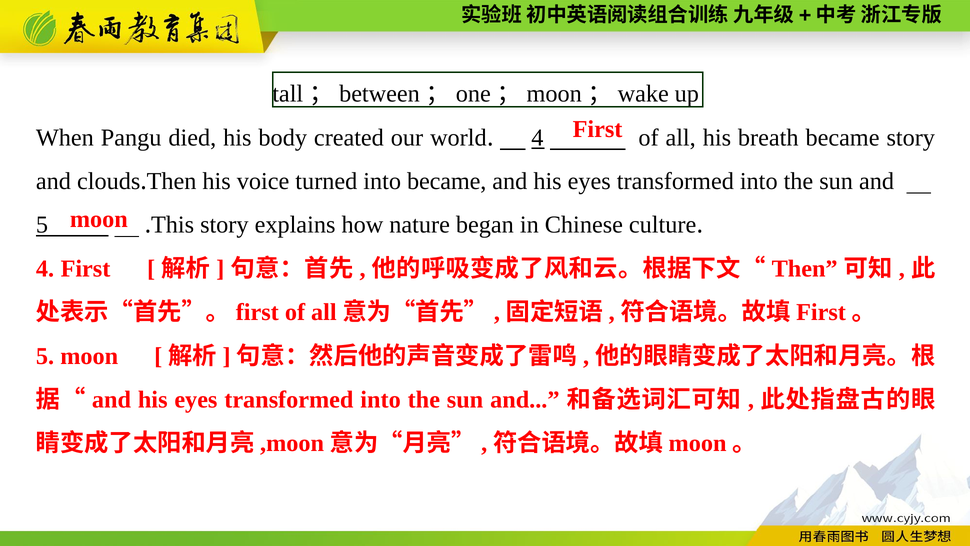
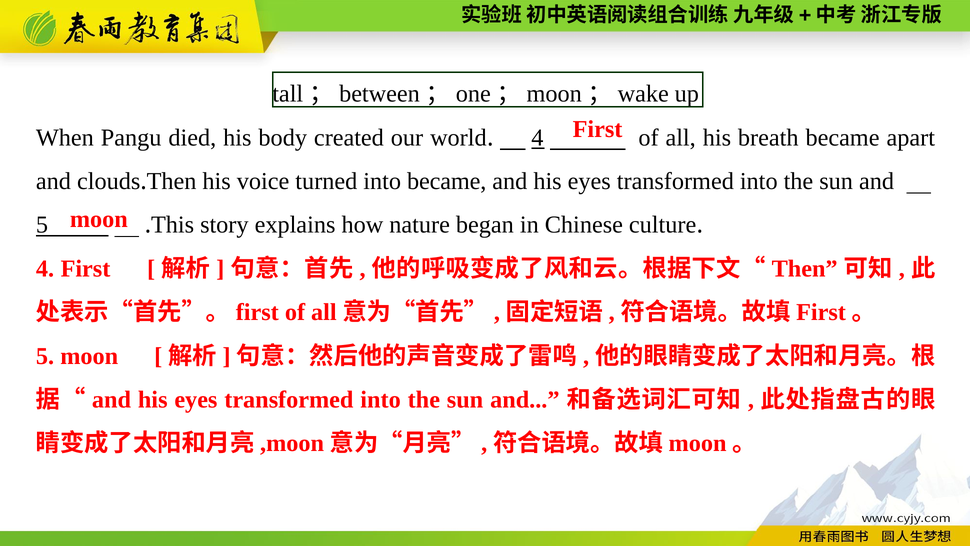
became story: story -> apart (911, 137)
